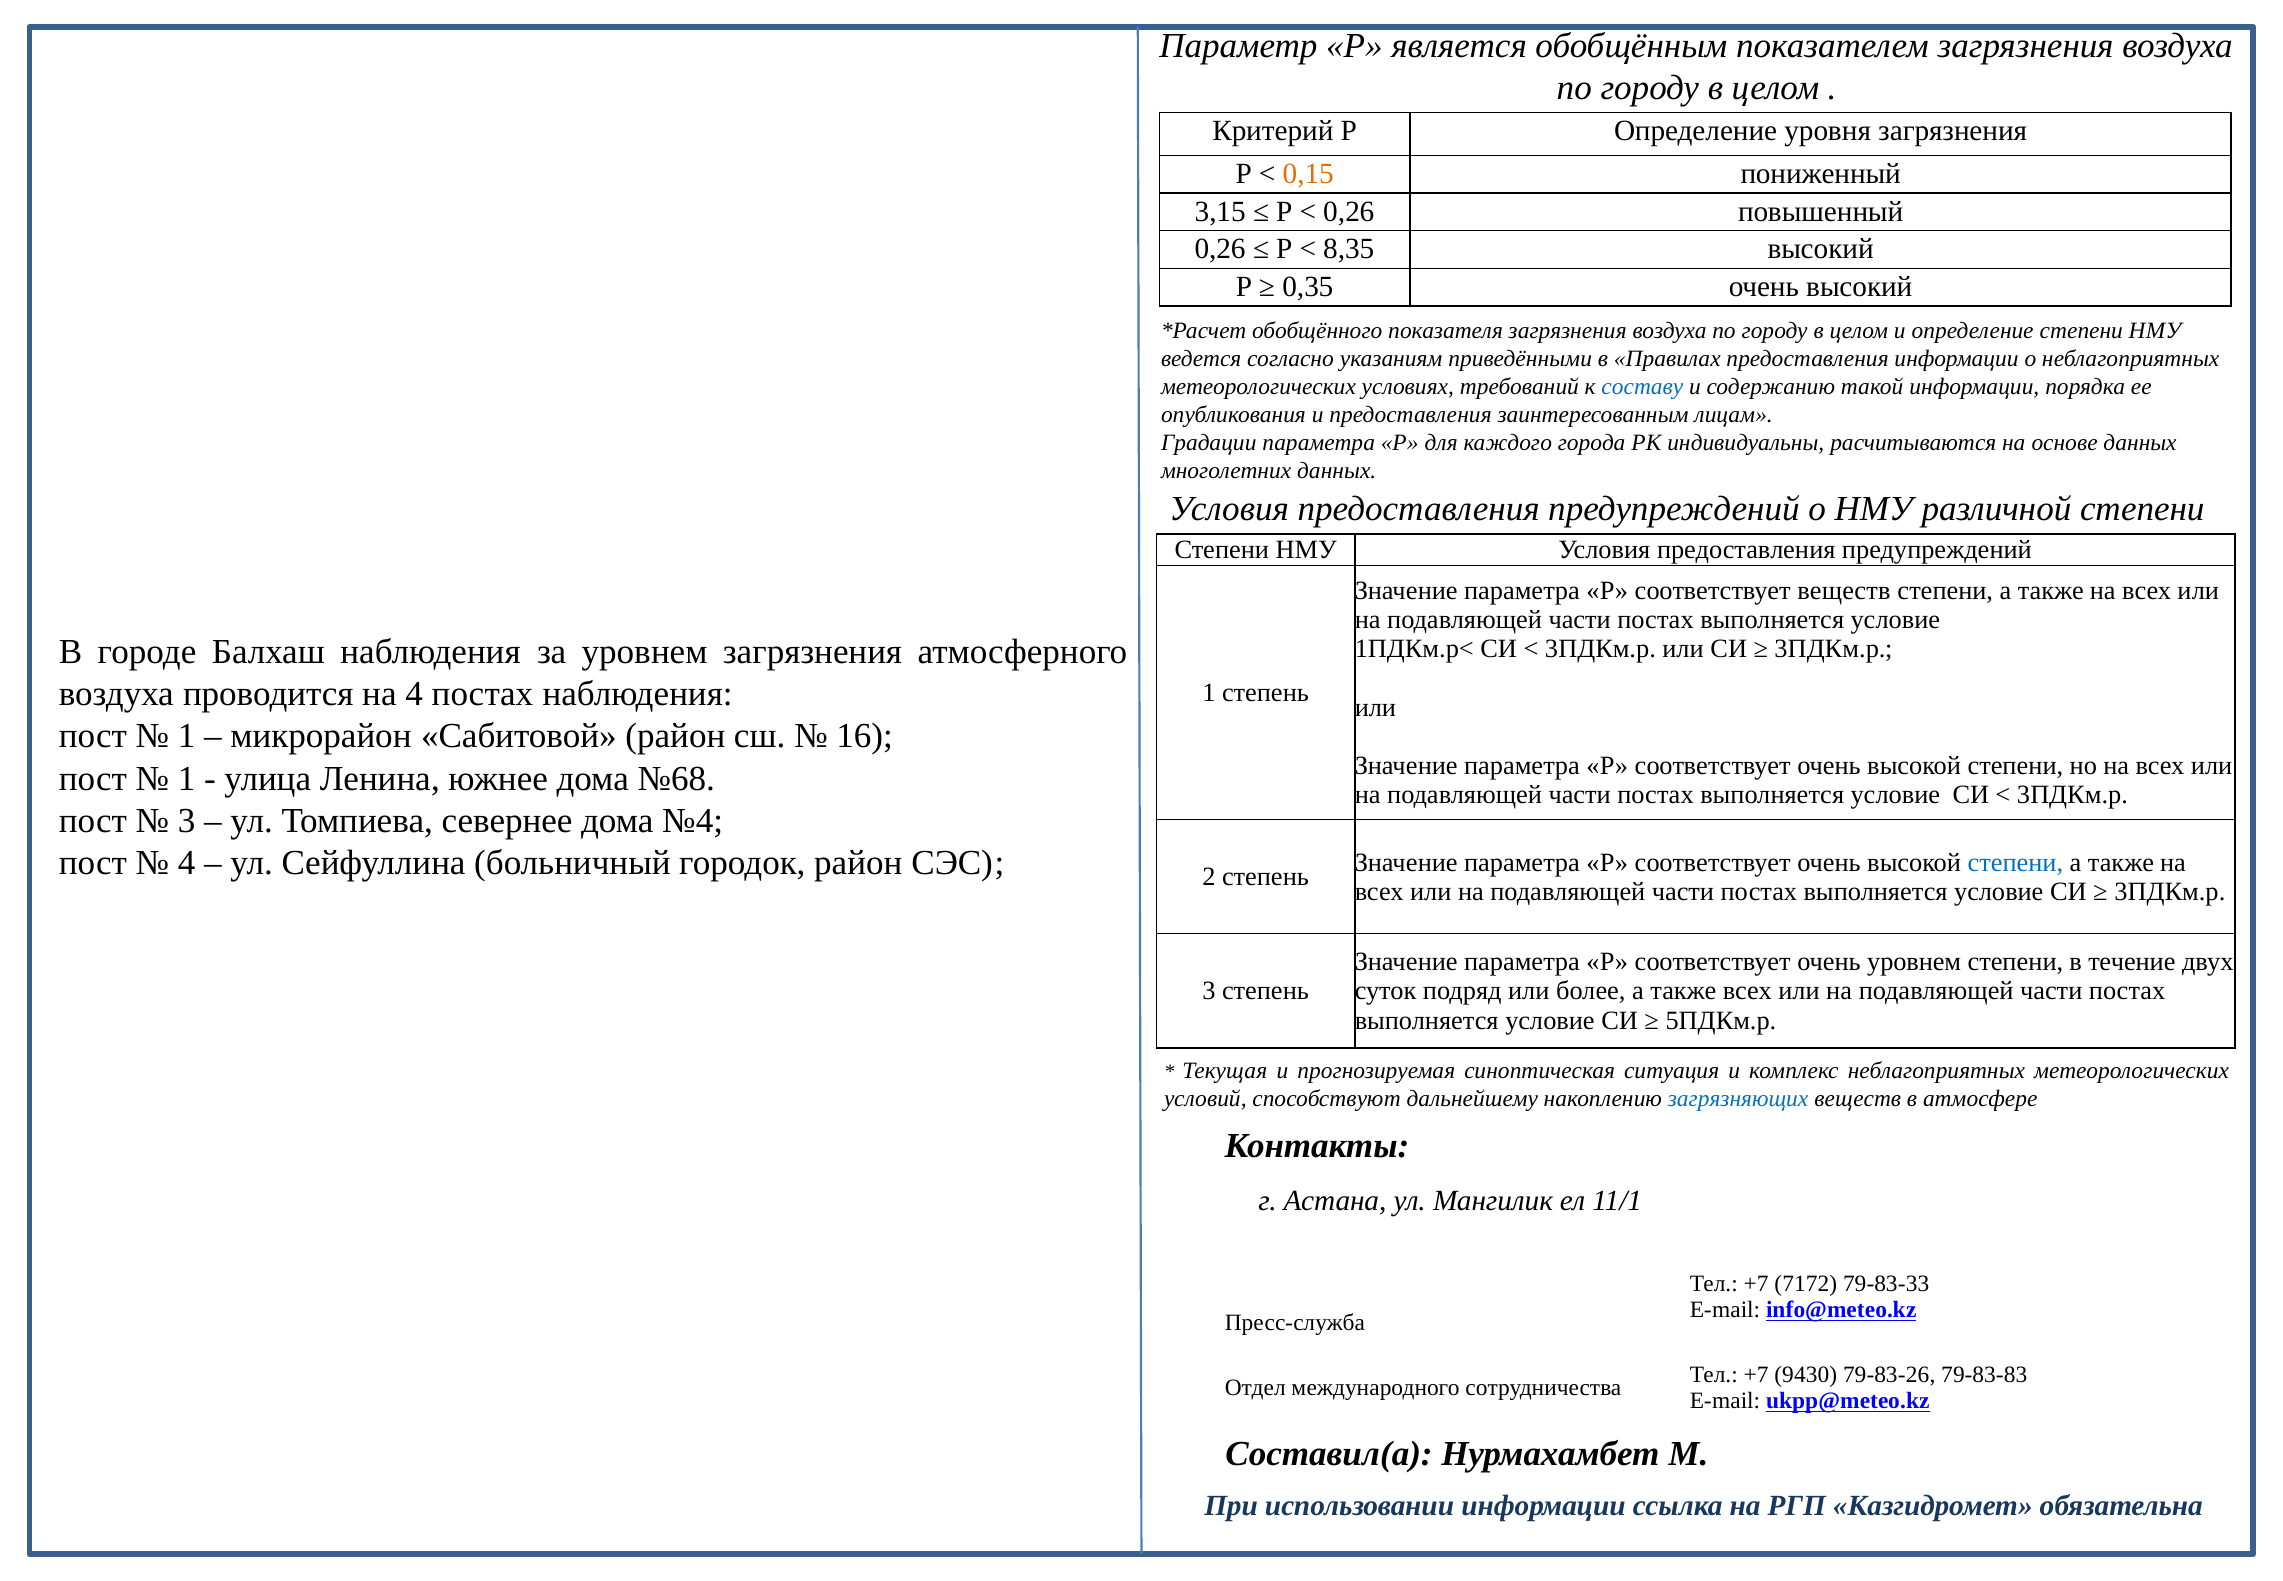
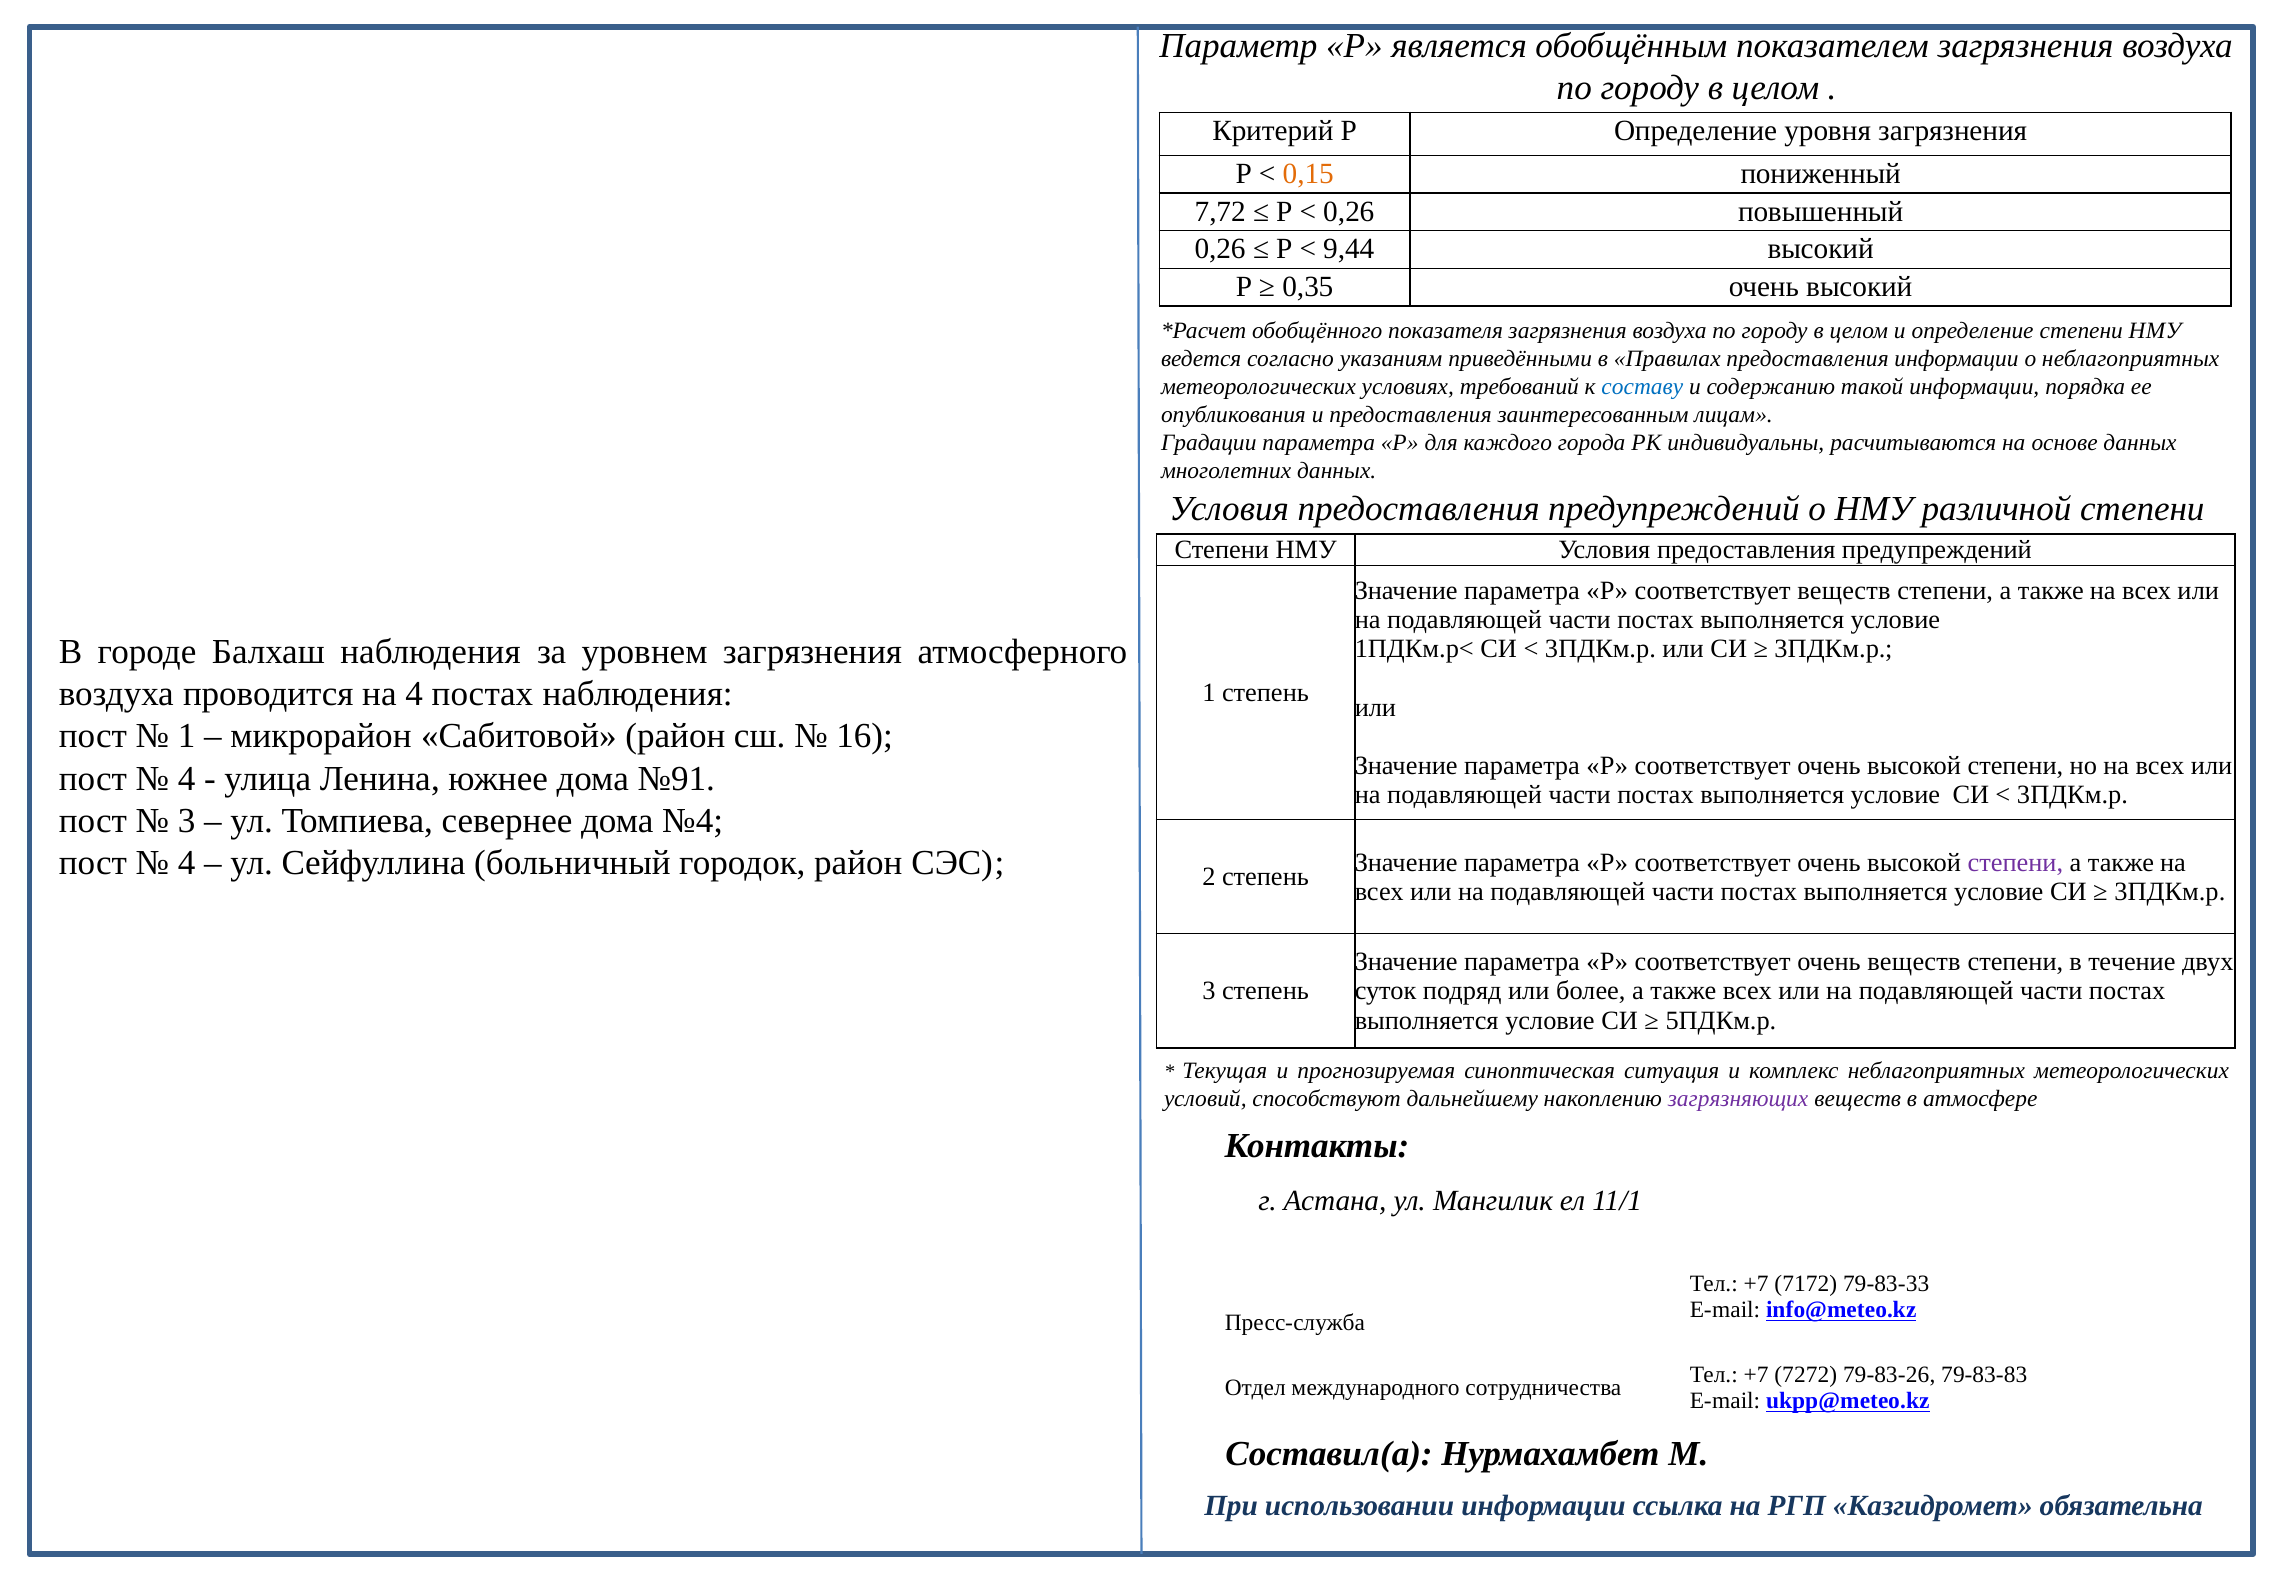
3,15: 3,15 -> 7,72 (1220, 212)
8,35: 8,35 -> 9,44 (1349, 249)
1: 1 -> 4 (187, 778)
№68: №68 -> №91 (676, 778)
степени colour: blue -> purple (2015, 862)
очень уровнем: уровнем -> веществ (1914, 962)
загрязняющих colour: blue -> purple (1738, 1099)
9430: 9430 -> 7272 (1806, 1375)
